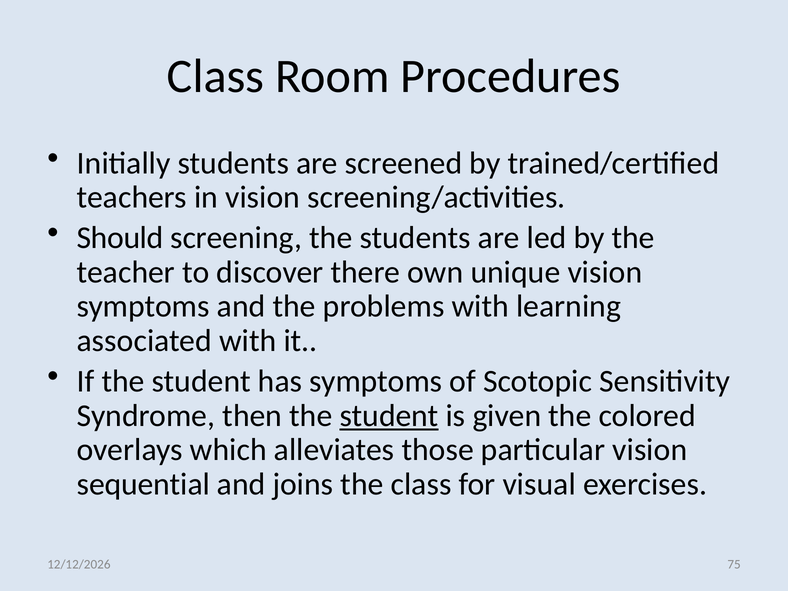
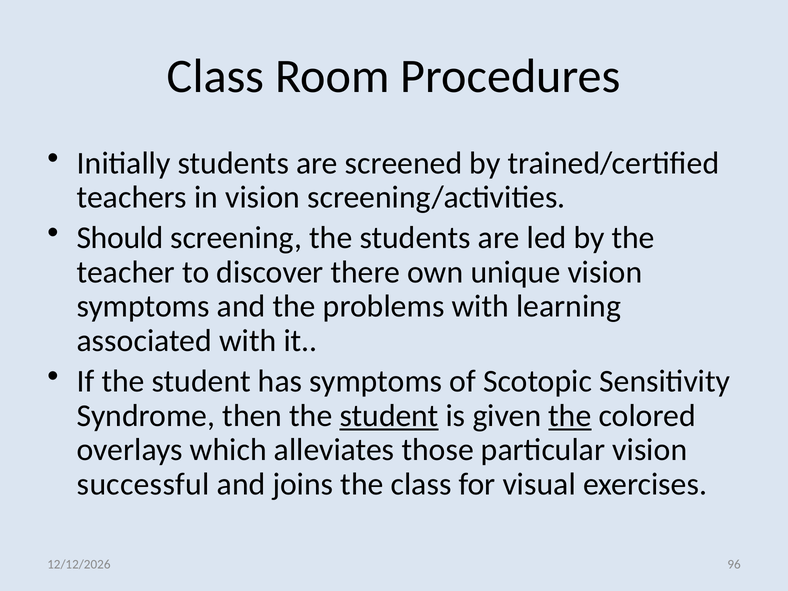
the underline: none -> present (570, 416)
sequential: sequential -> successful (143, 484)
75: 75 -> 96 (734, 564)
